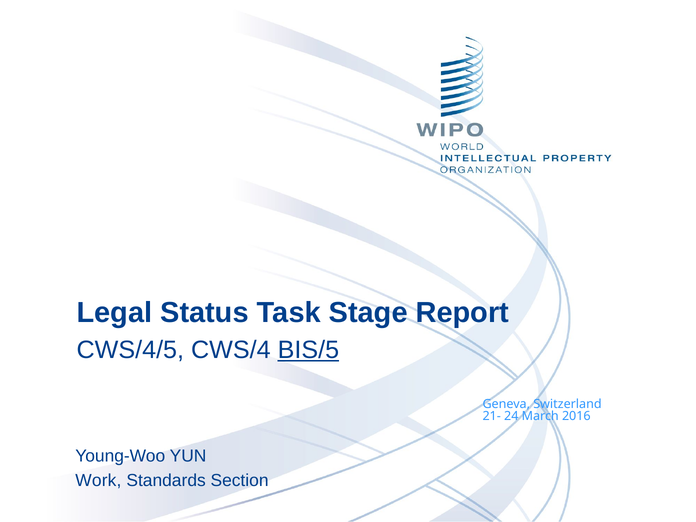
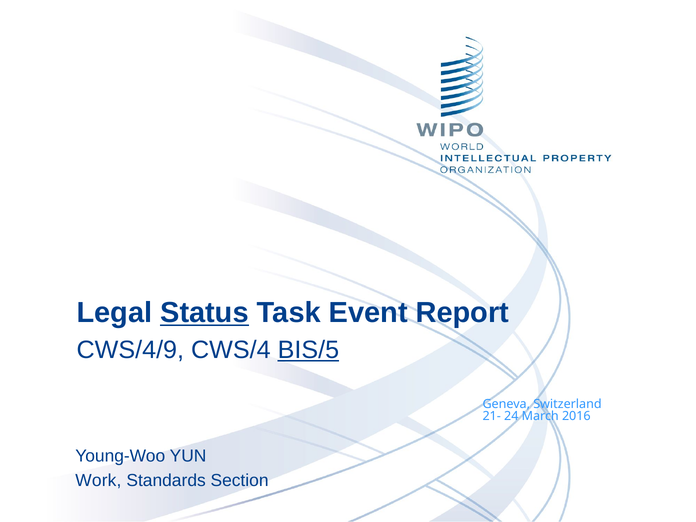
Status underline: none -> present (205, 313)
Stage: Stage -> Event (368, 313)
CWS/4/5: CWS/4/5 -> CWS/4/9 (130, 350)
